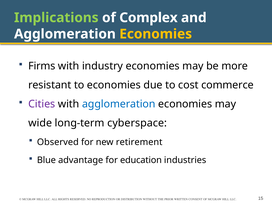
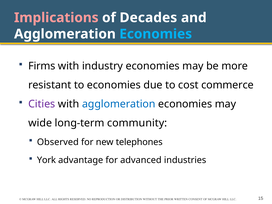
Implications colour: light green -> pink (56, 18)
Complex: Complex -> Decades (148, 18)
Economies colour: yellow -> light blue (156, 34)
cyberspace: cyberspace -> community (137, 123)
retirement: retirement -> telephones (139, 142)
Blue: Blue -> York (46, 160)
education: education -> advanced (141, 160)
